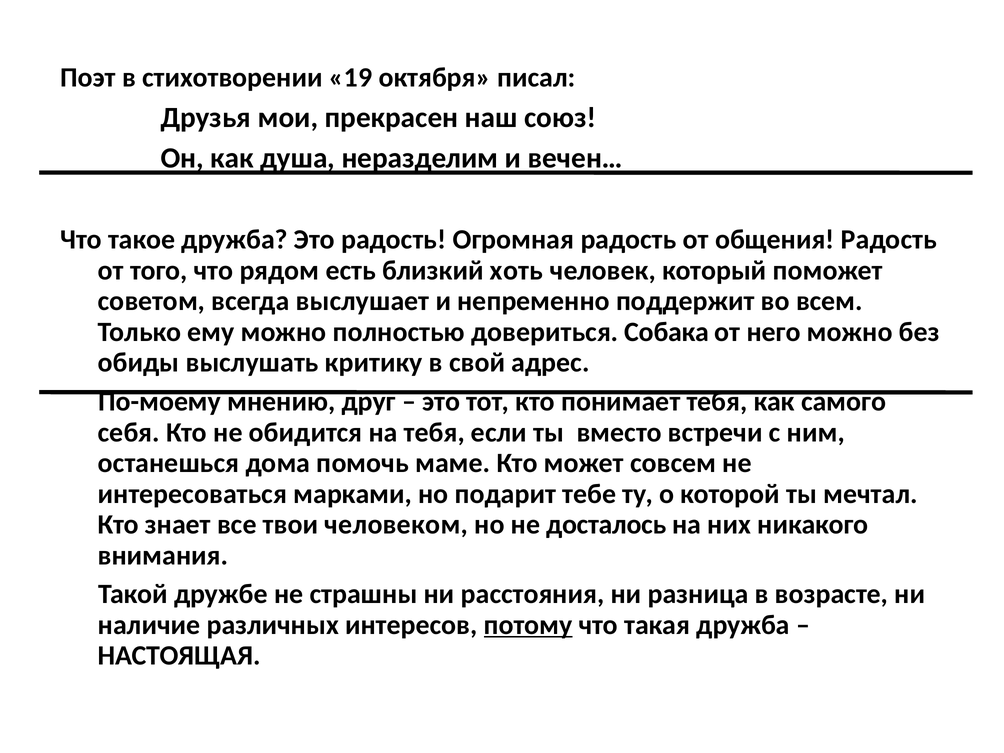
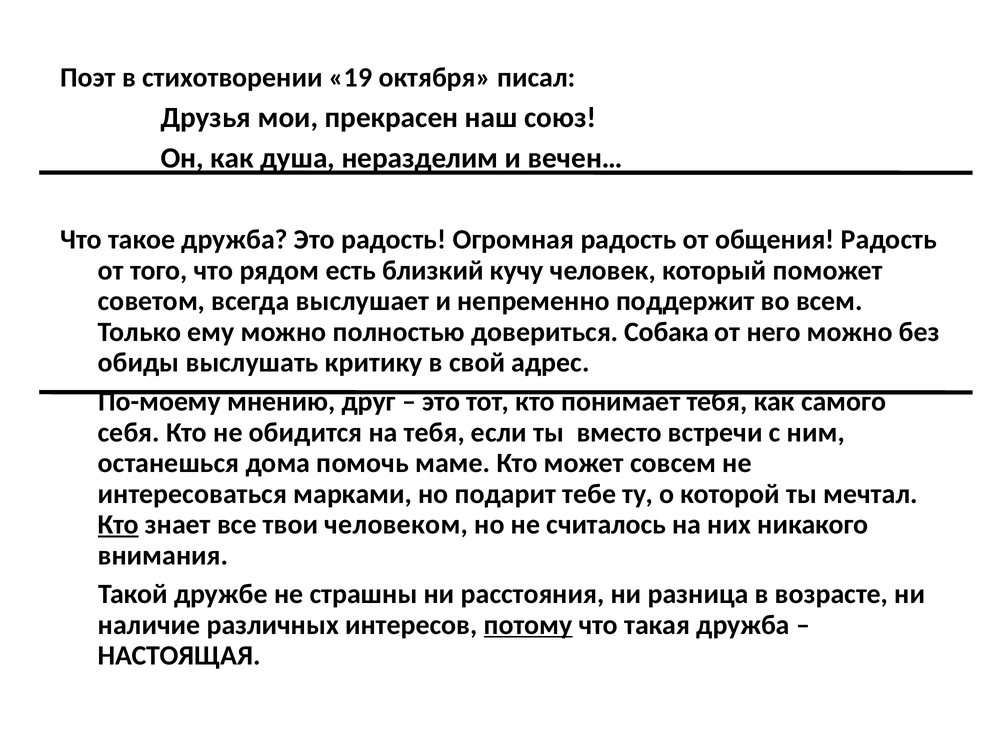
хоть: хоть -> кучу (517, 271)
Кто underline: none -> present (118, 525)
досталось: досталось -> считалось (606, 525)
